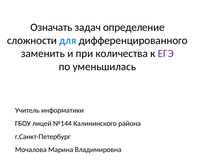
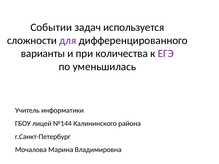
Означать: Означать -> Событии (51, 27)
определение: определение -> используется (134, 27)
для colour: blue -> purple (68, 40)
заменить: заменить -> варианты (43, 54)
